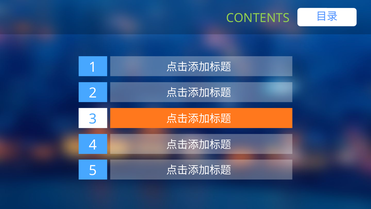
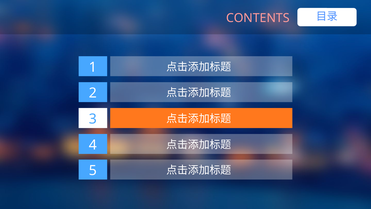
CONTENTS colour: light green -> pink (258, 18)
